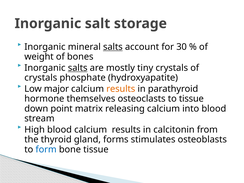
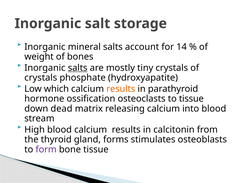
salts underline: present -> none (113, 47)
30: 30 -> 14 (182, 47)
major: major -> which (56, 89)
themselves: themselves -> ossification (91, 99)
point: point -> dead (61, 109)
form colour: blue -> purple (46, 149)
